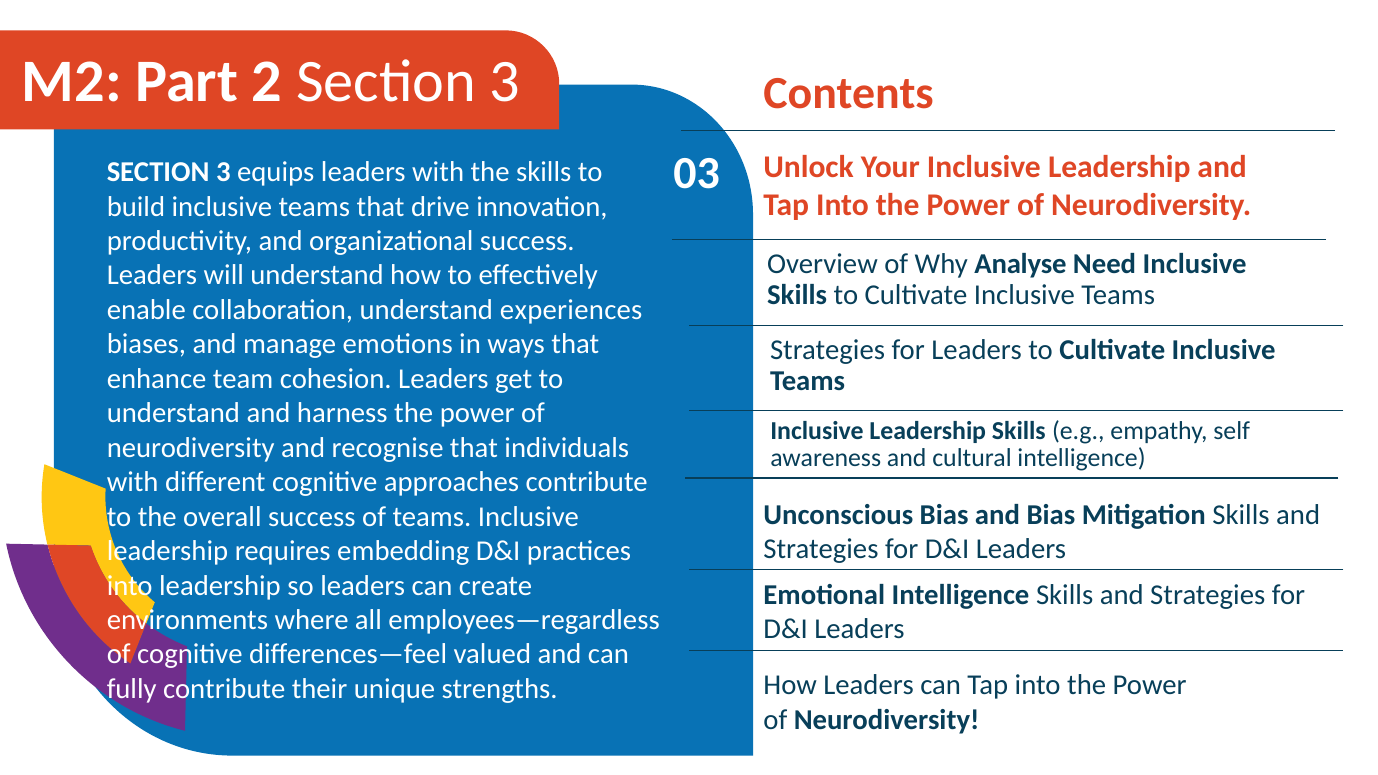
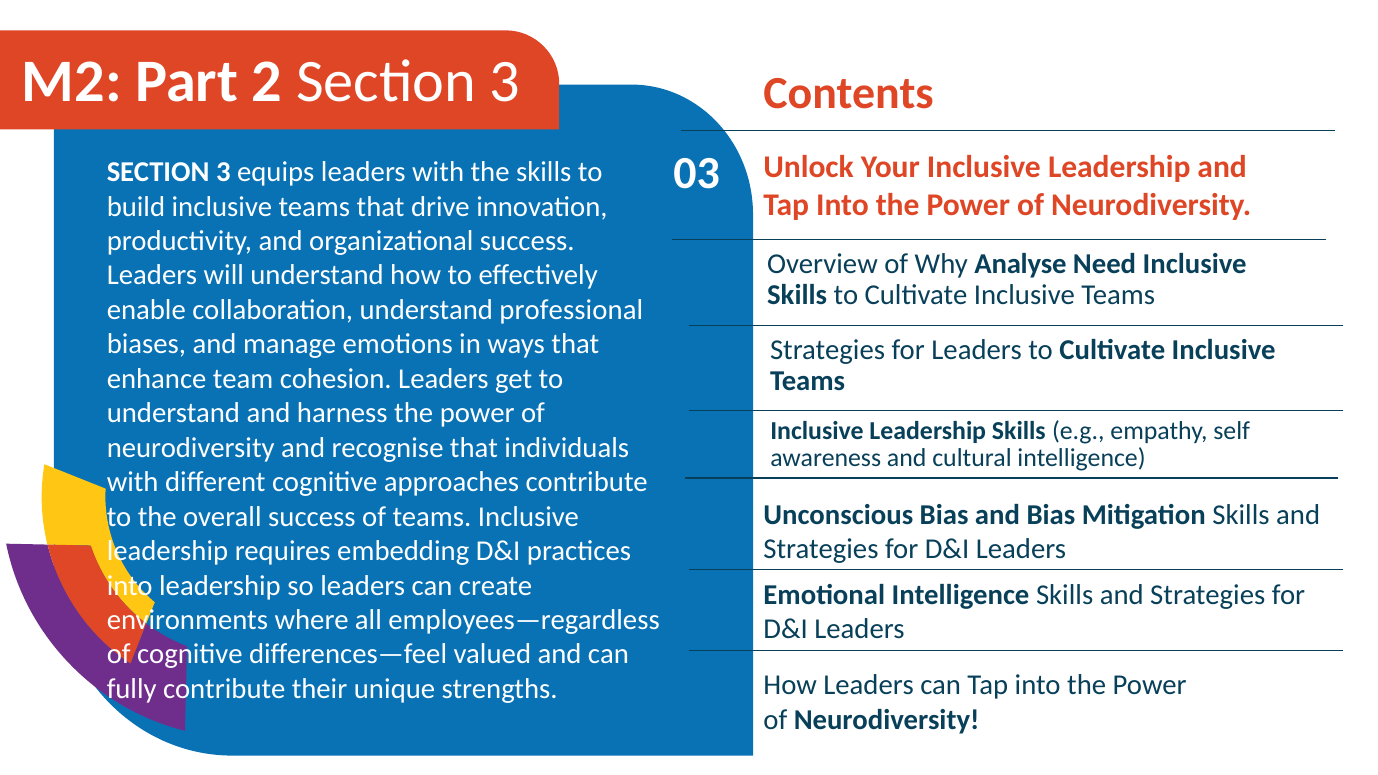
experiences: experiences -> professional (571, 310)
